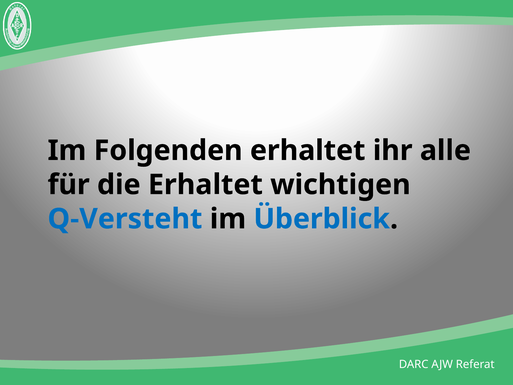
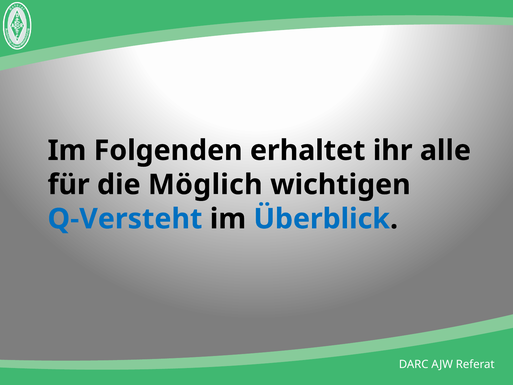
die Erhaltet: Erhaltet -> Möglich (205, 185)
